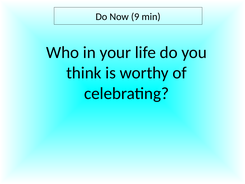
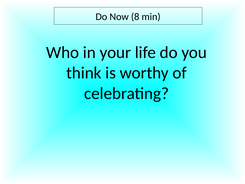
9: 9 -> 8 (135, 17)
